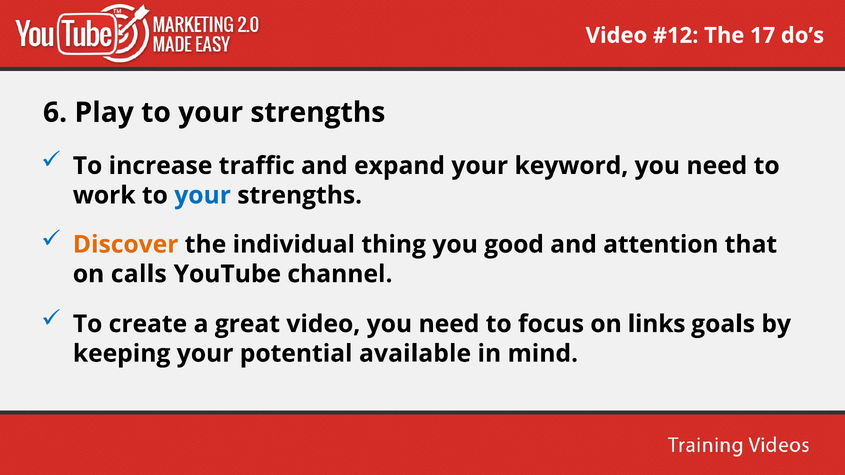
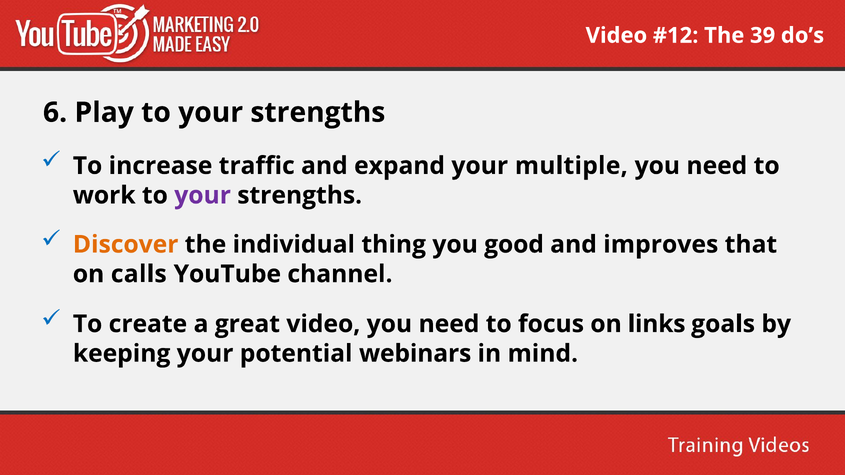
17: 17 -> 39 (763, 36)
keyword: keyword -> multiple (571, 166)
your colour: blue -> purple (203, 195)
attention: attention -> improves (661, 245)
available: available -> webinars (415, 354)
